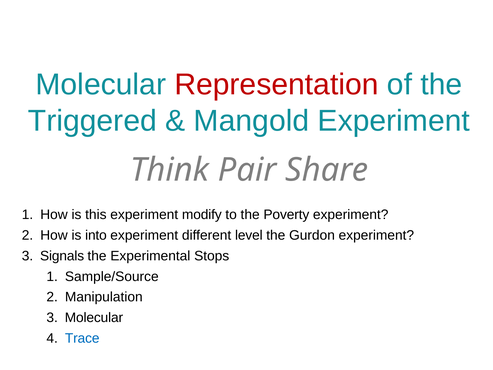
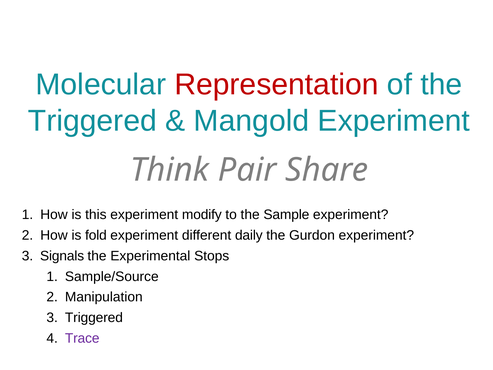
Poverty: Poverty -> Sample (286, 215)
into: into -> fold (96, 235)
level: level -> daily (249, 235)
Molecular: Molecular -> Triggered (94, 317)
Trace colour: blue -> purple (82, 338)
